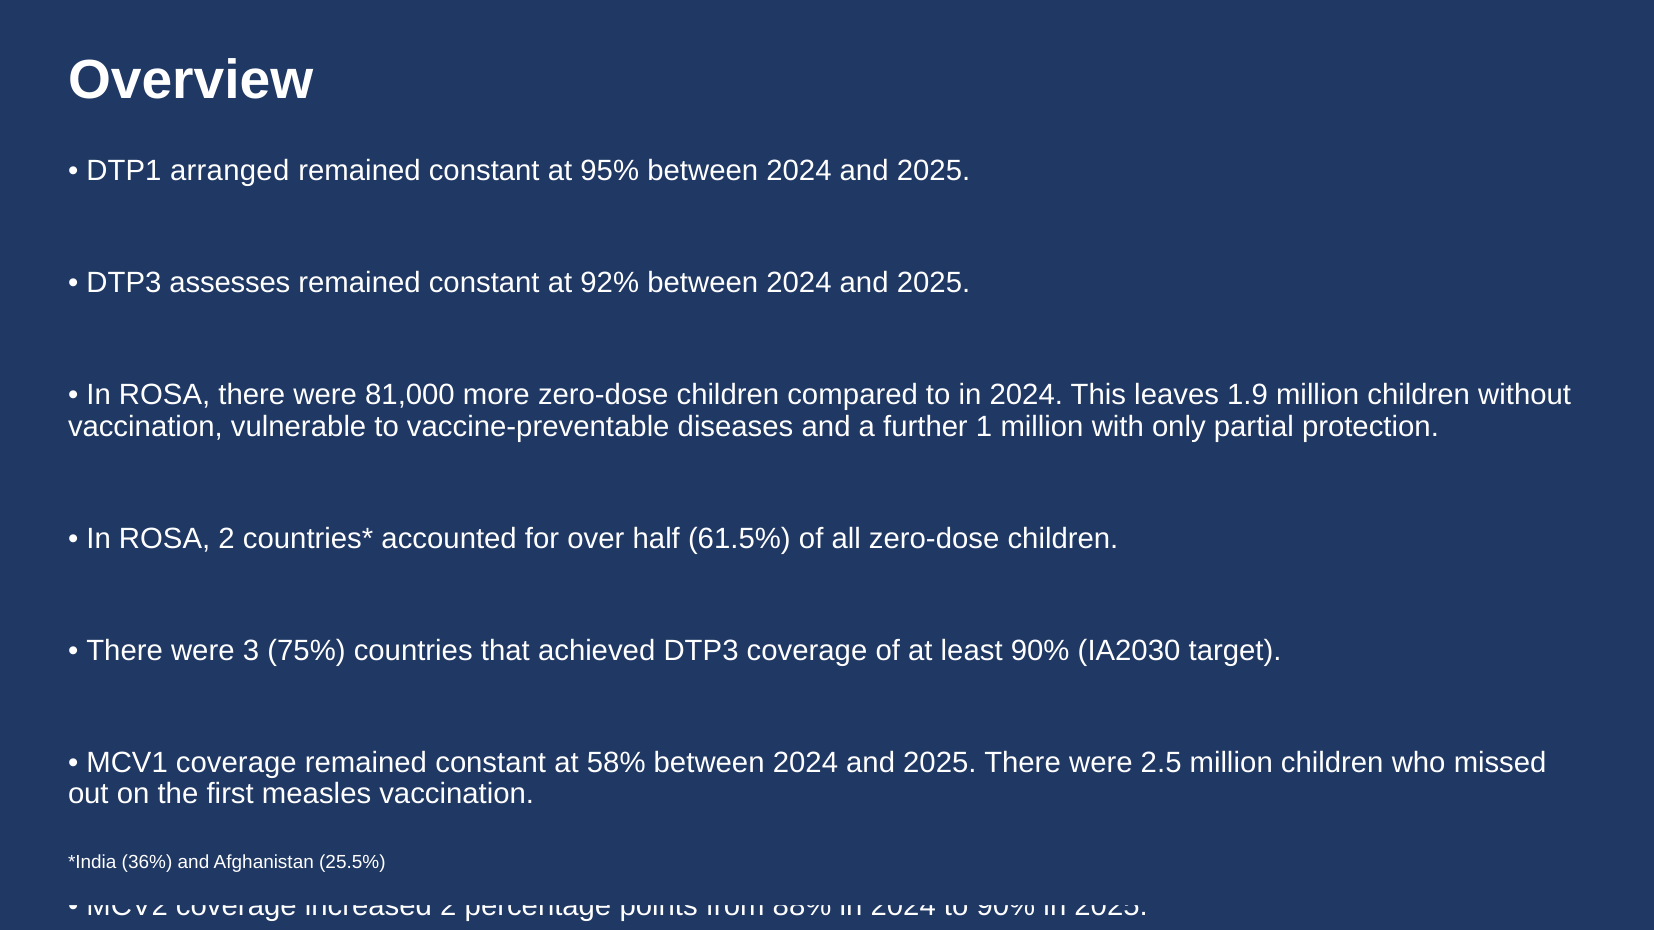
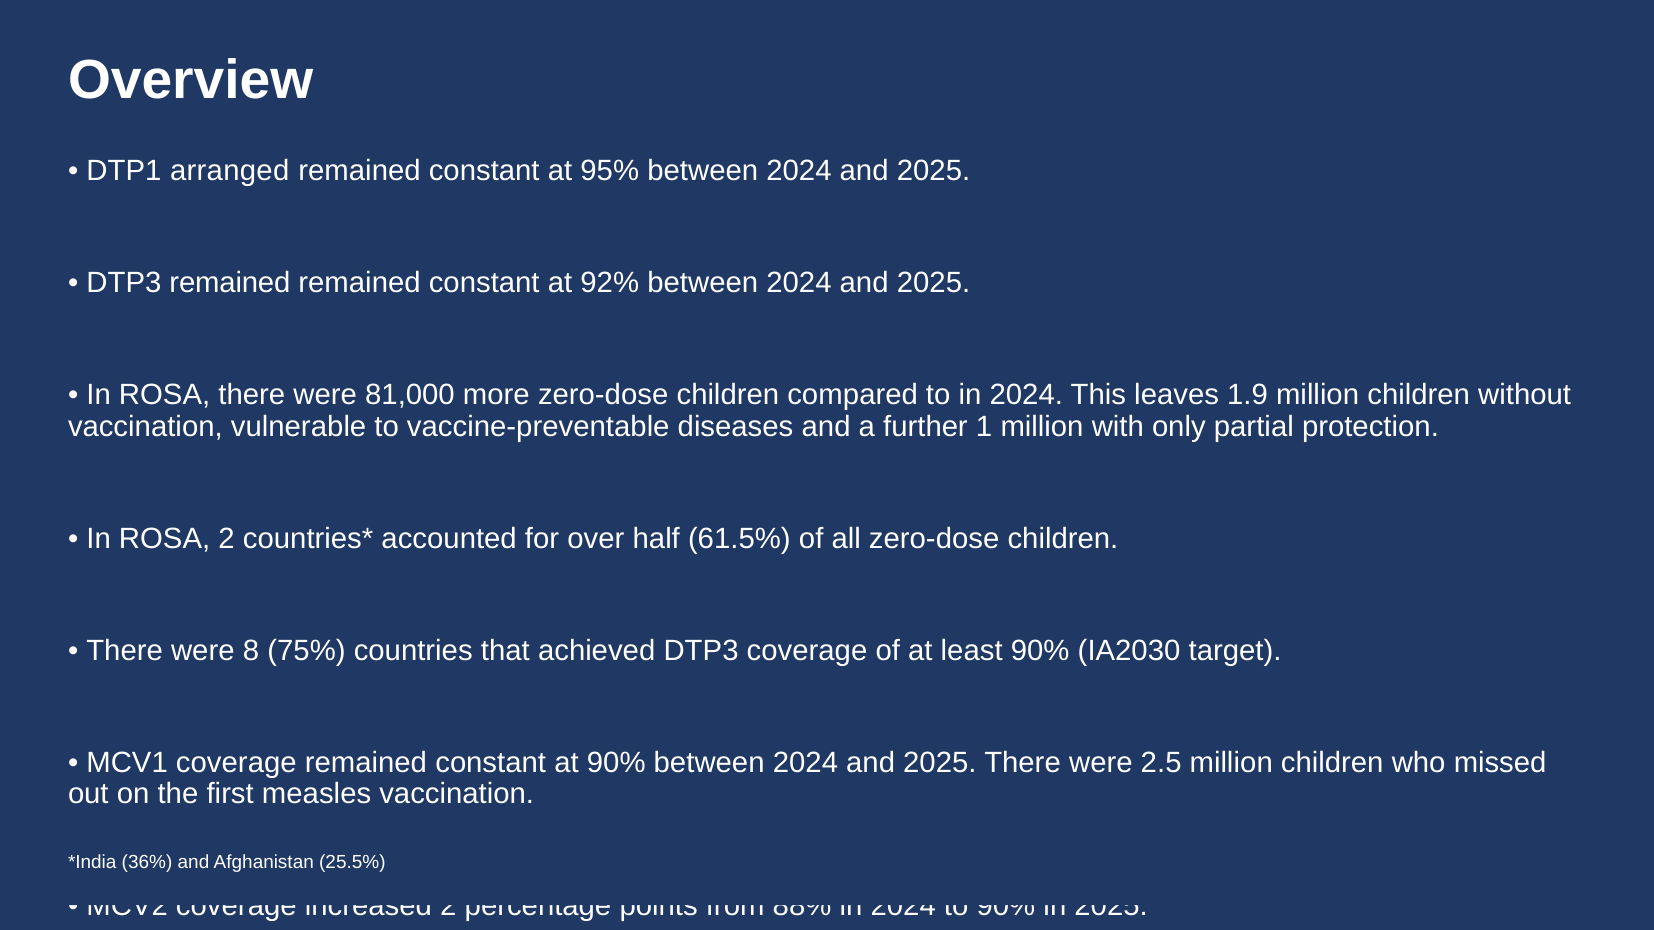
DTP3 assesses: assesses -> remained (230, 283)
3: 3 -> 8 (251, 651)
at 58%: 58% -> 90% (616, 763)
